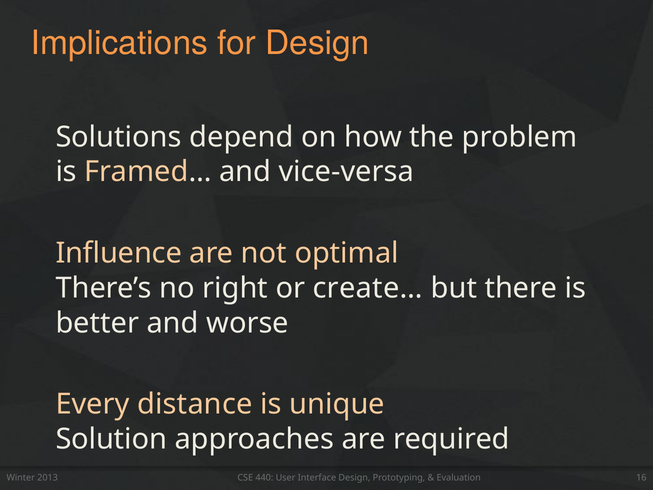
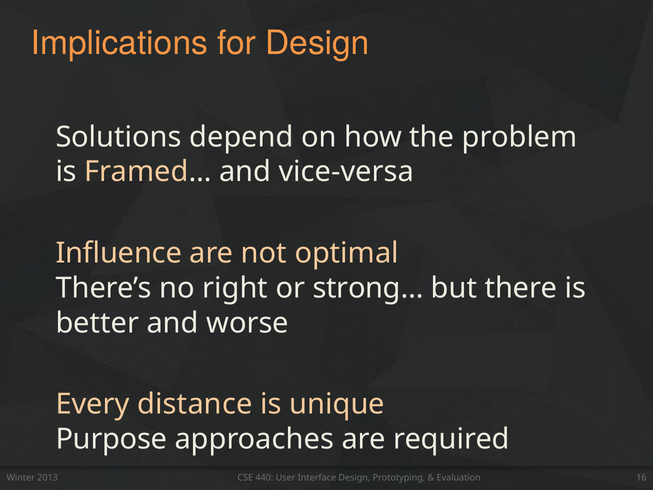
create…: create… -> strong… (368, 288)
Solution: Solution -> Purpose (111, 439)
